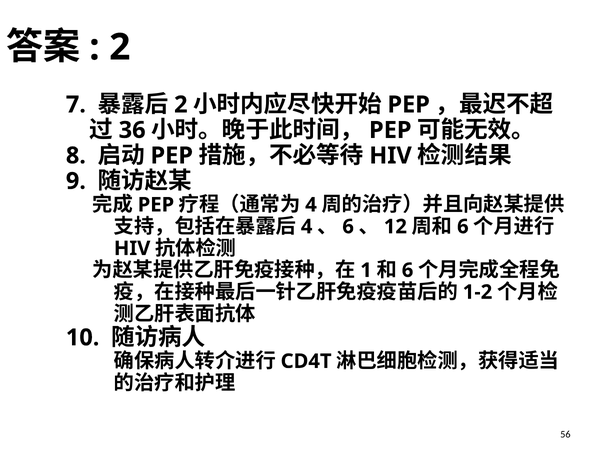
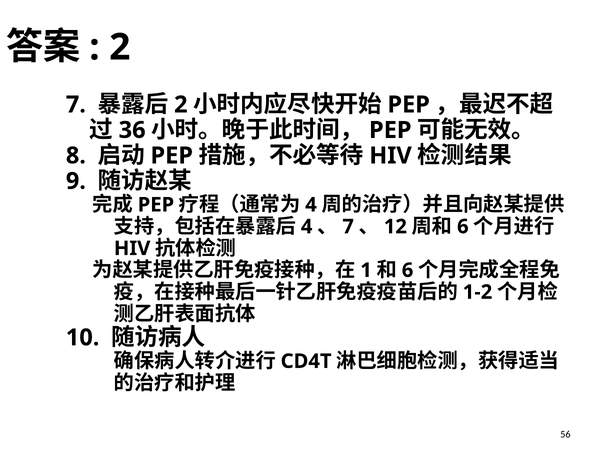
6: 6 -> 7 (348, 227)
